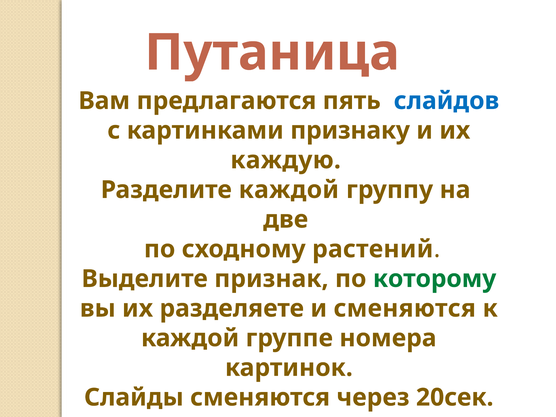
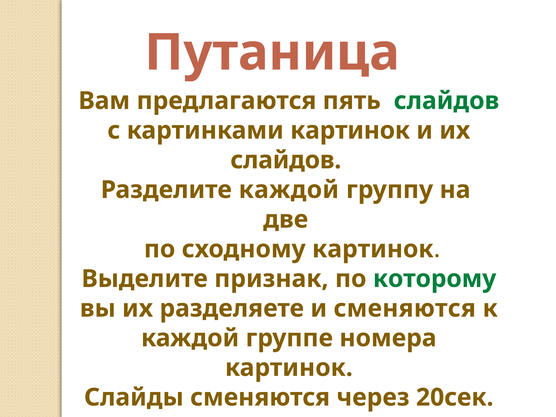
слайдов colour: blue -> green (446, 101)
картинками признаку: признаку -> картинок (350, 130)
каждую: каждую -> слайдов (286, 160)
сходному растений: растений -> картинок (373, 249)
